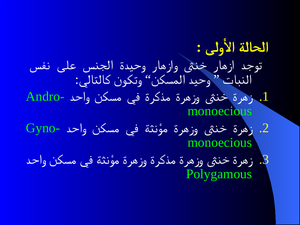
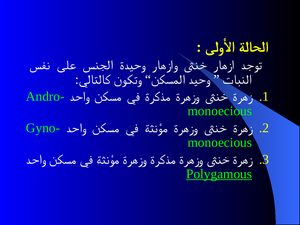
Polygamous underline: none -> present (219, 174)
